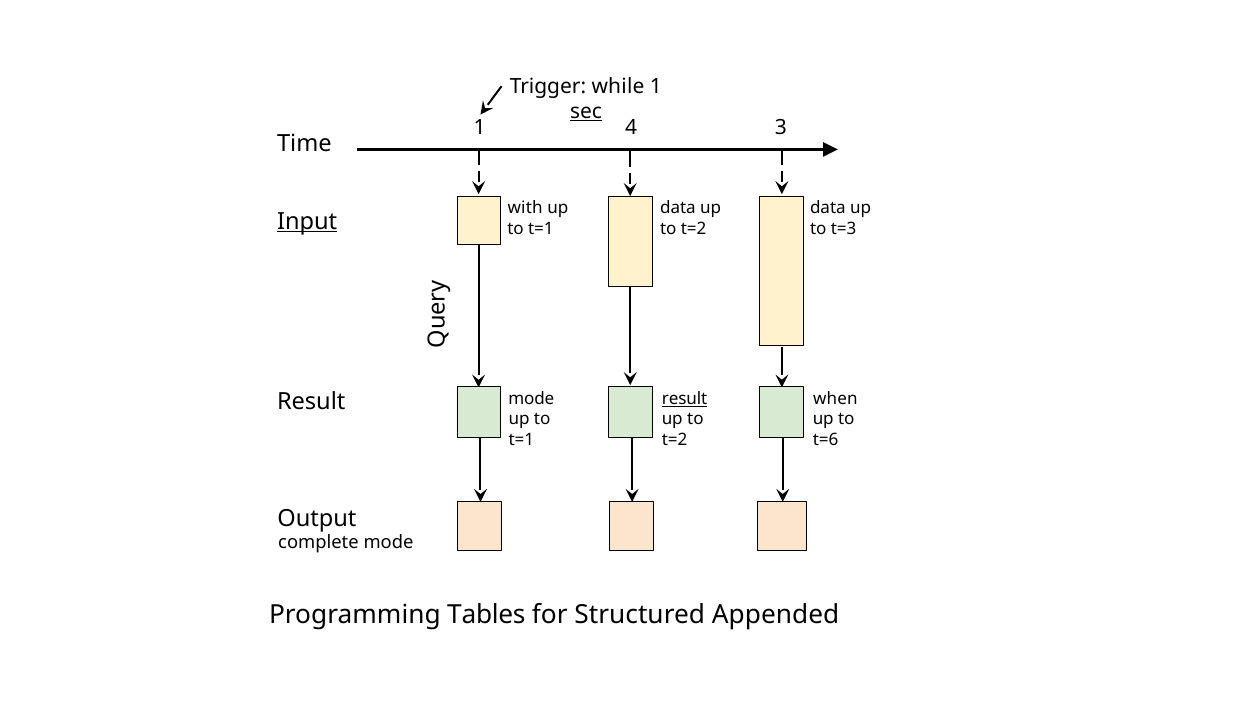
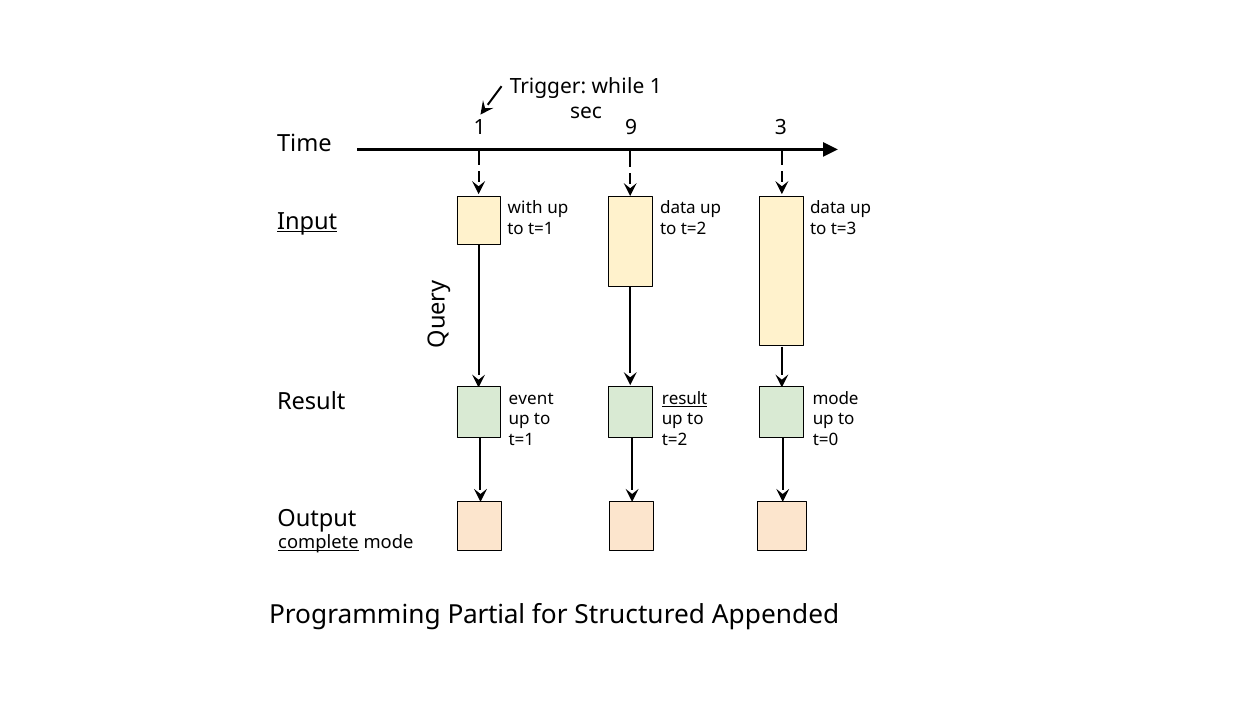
sec underline: present -> none (586, 111)
4: 4 -> 9 (631, 128)
mode: mode -> event (531, 399)
when: when -> mode (836, 399)
t=6: t=6 -> t=0 (826, 440)
complete underline: none -> present (318, 543)
Tables: Tables -> Partial (486, 615)
